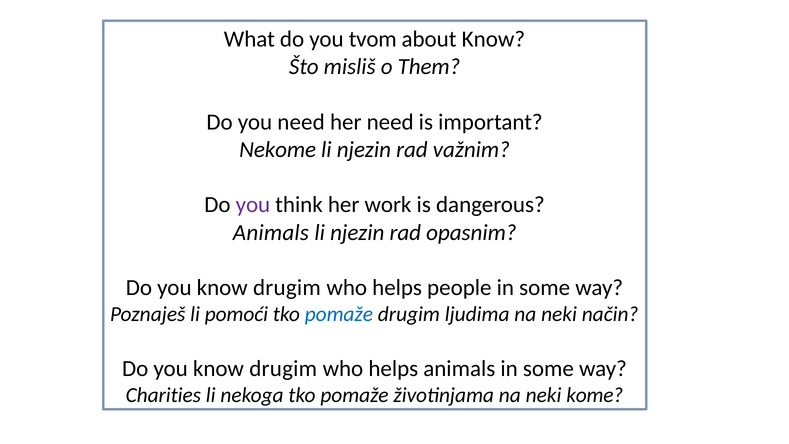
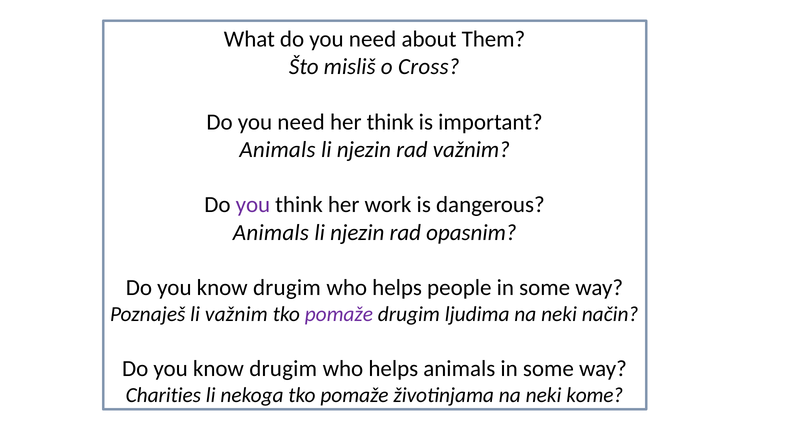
What do you tvom: tvom -> need (373, 39)
about Know: Know -> Them (493, 39)
Them: Them -> Cross (429, 67)
her need: need -> think (390, 122)
Nekome: Nekome -> Animals (277, 150)
li pomoći: pomoći -> važnim (236, 314)
pomaže colour: blue -> purple (339, 314)
